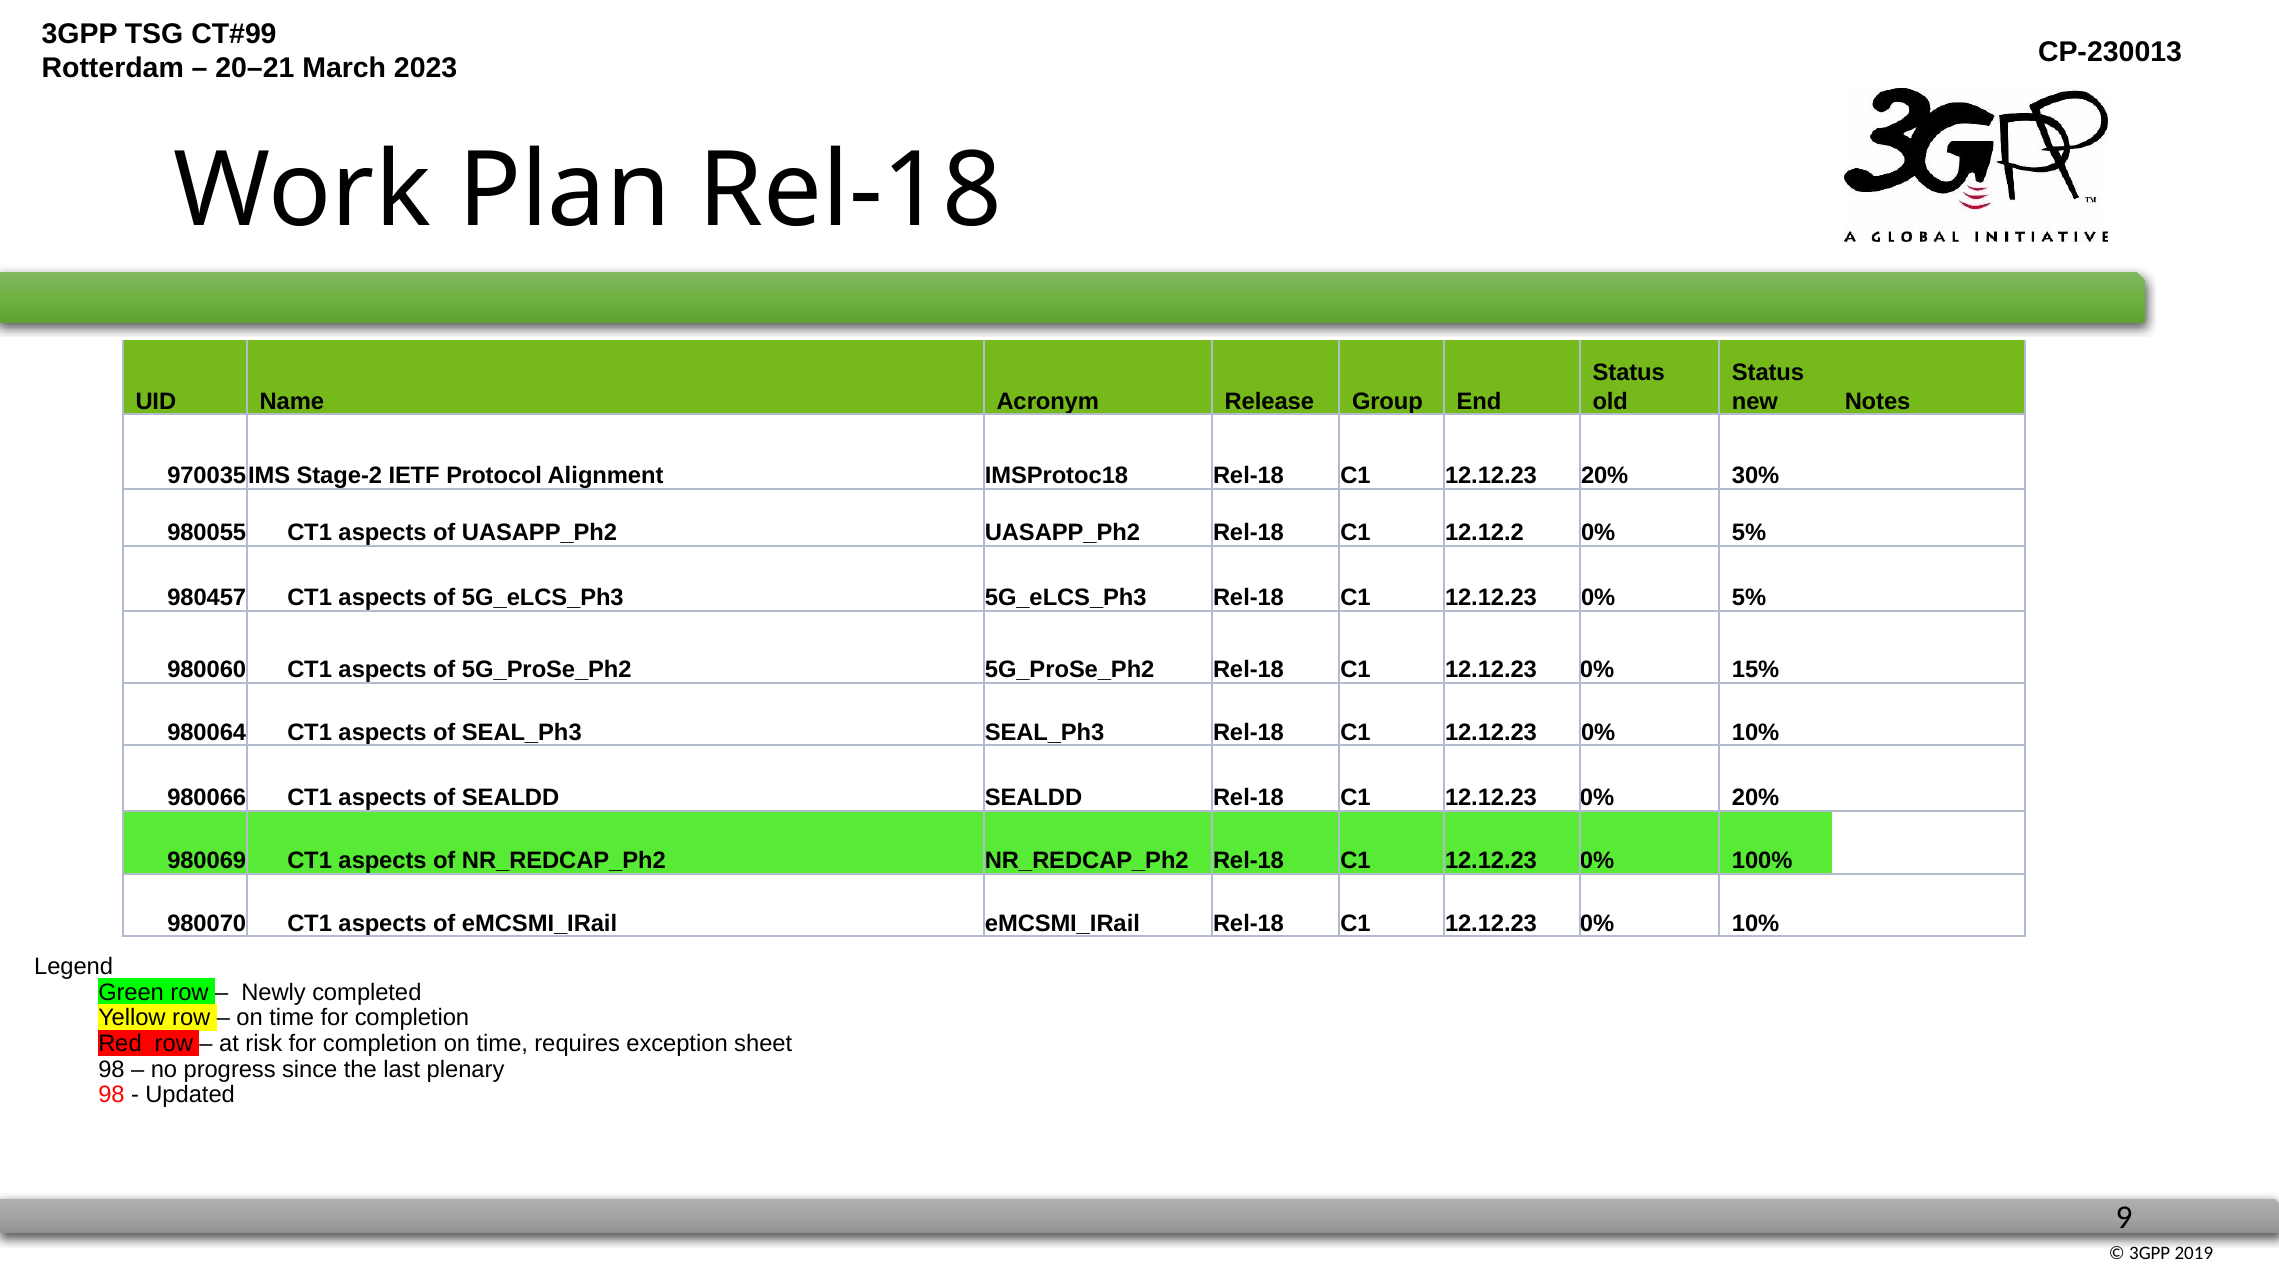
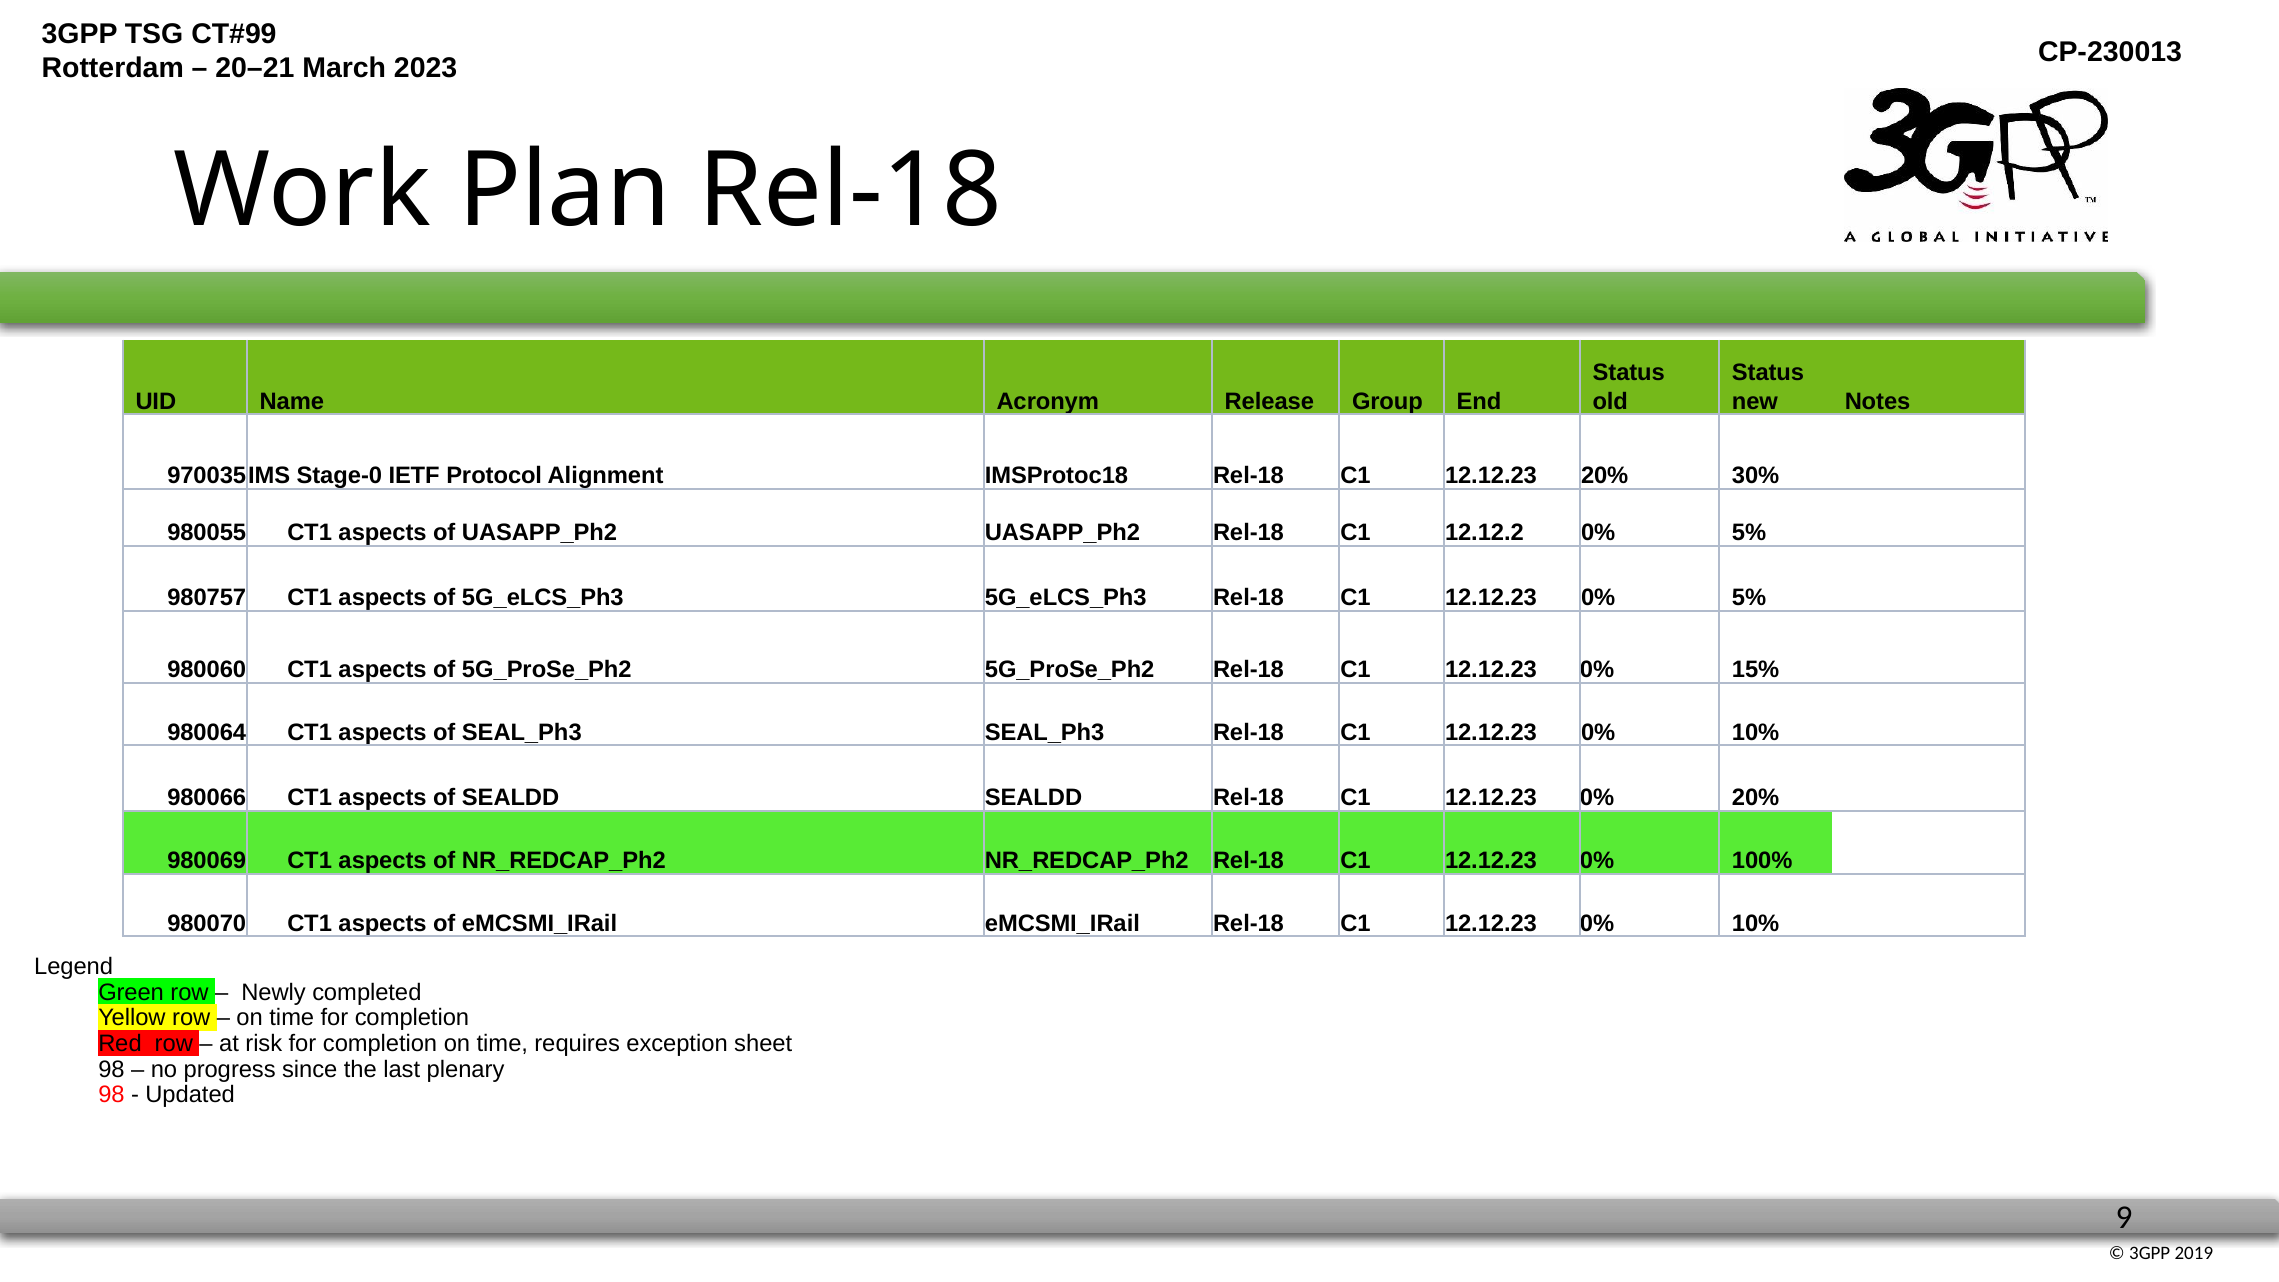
Stage-2: Stage-2 -> Stage-0 (339, 476)
980457: 980457 -> 980757 (207, 598)
